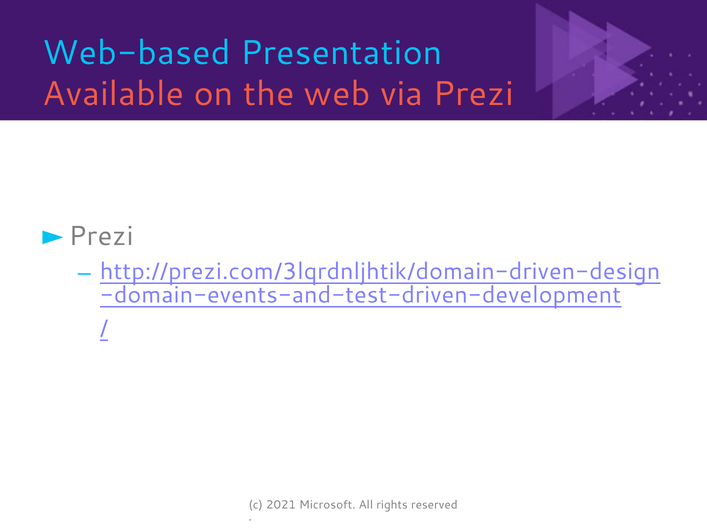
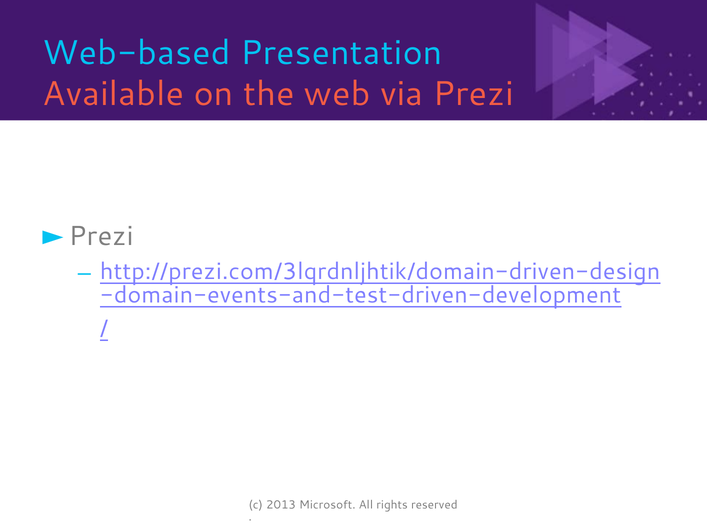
2021: 2021 -> 2013 (281, 505)
